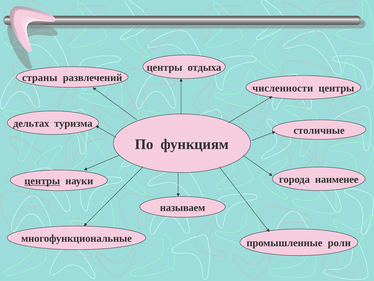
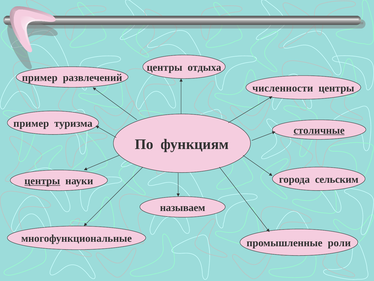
страны: страны -> пример (40, 78)
дельтах: дельтах -> пример (31, 123)
столичные underline: none -> present (319, 130)
наименее: наименее -> сельским (337, 179)
